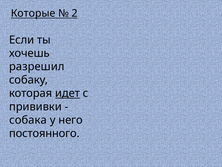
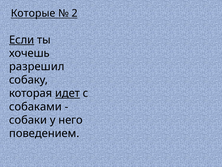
Если underline: none -> present (22, 40)
прививки: прививки -> собаками (35, 106)
собака: собака -> собаки (28, 120)
постоянного: постоянного -> поведением (44, 133)
